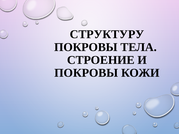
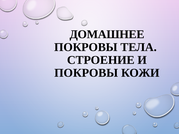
СТРУКТУРУ: СТРУКТУРУ -> ДОМАШНЕЕ (107, 34)
